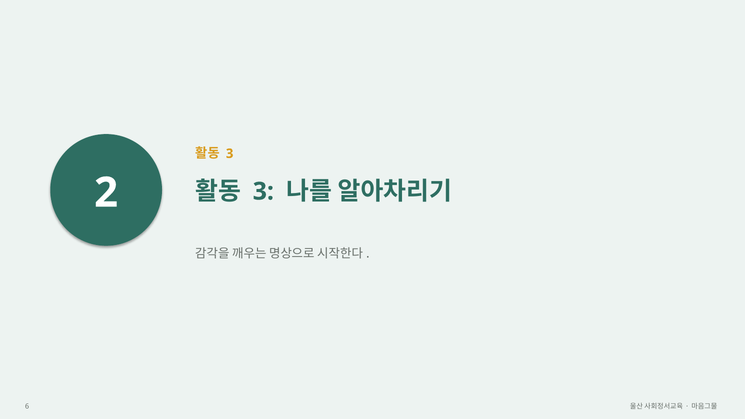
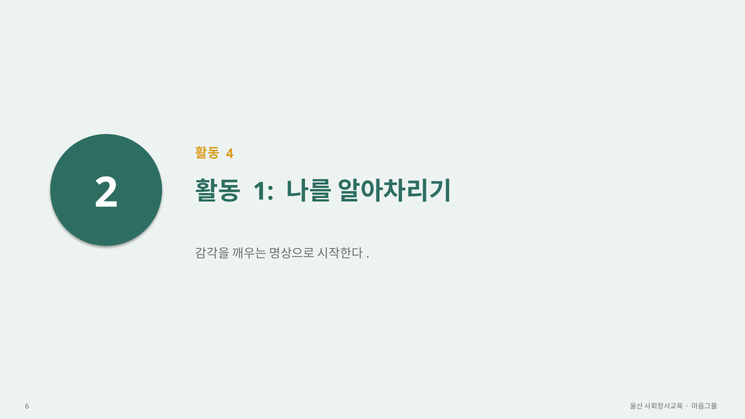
3: 3 -> 4 (230, 154)
3: 3 -> 1 (263, 191)
